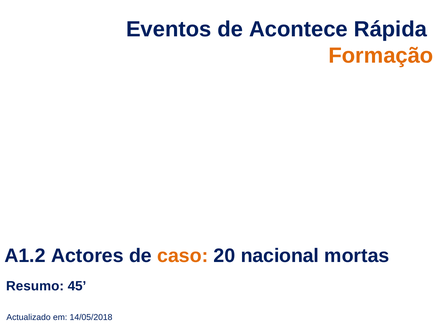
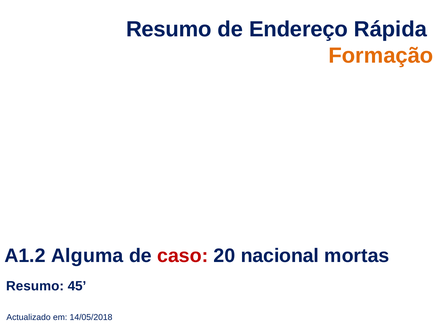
Eventos: Eventos -> Resumo (169, 29)
Acontece: Acontece -> Endereço (298, 29)
Actores: Actores -> Alguma (87, 256)
caso colour: orange -> red (183, 256)
